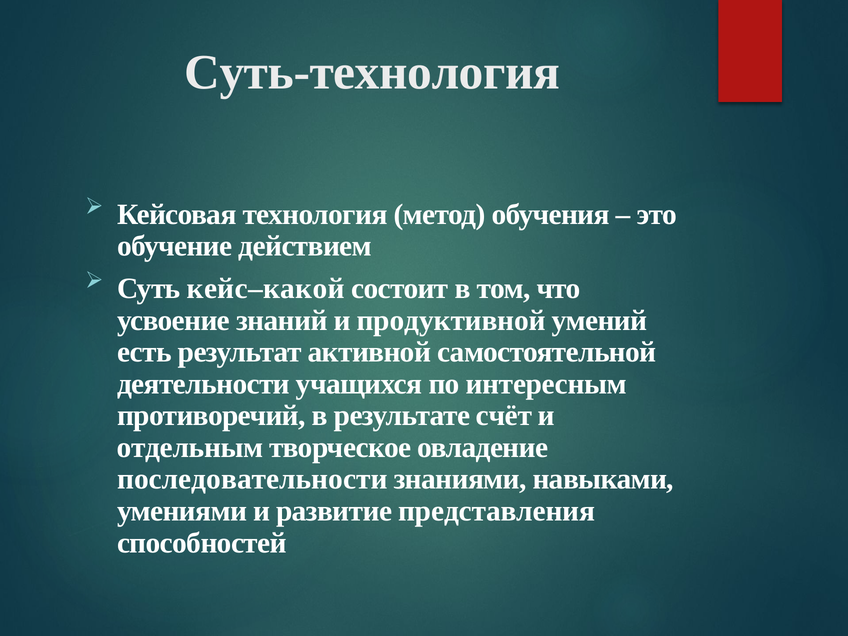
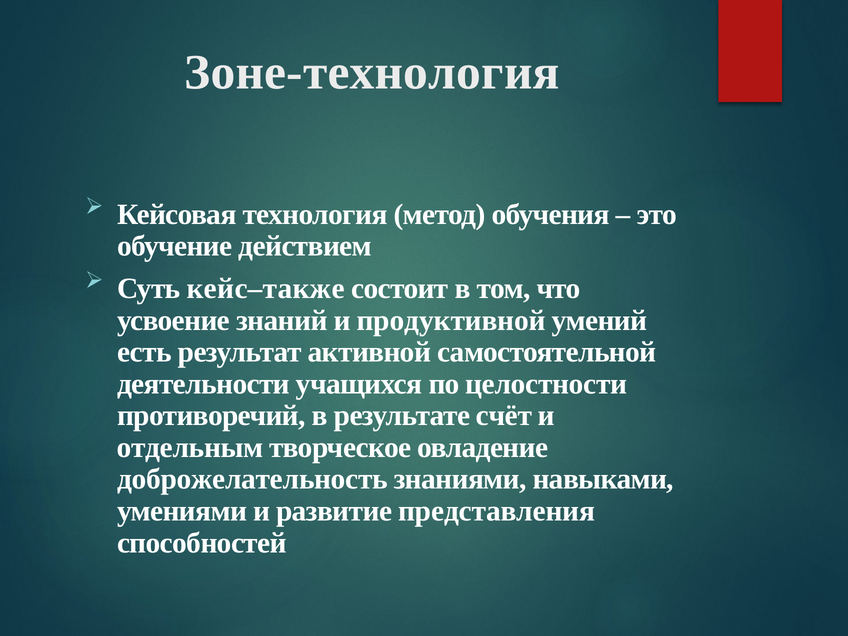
Суть-технология: Суть-технология -> Зоне-технология (372, 73)
кейс–какой: кейс–какой -> кейс–также (266, 289)
интересным: интересным -> целостности (546, 384)
последовательности: последовательности -> доброжелательность (253, 479)
